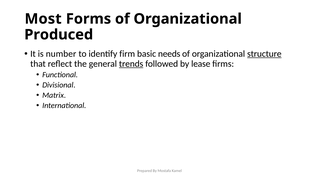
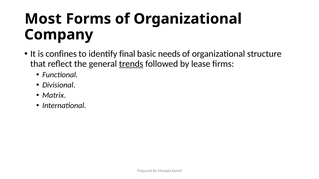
Produced: Produced -> Company (59, 35)
number: number -> confines (61, 54)
firm: firm -> final (127, 54)
structure underline: present -> none (264, 54)
